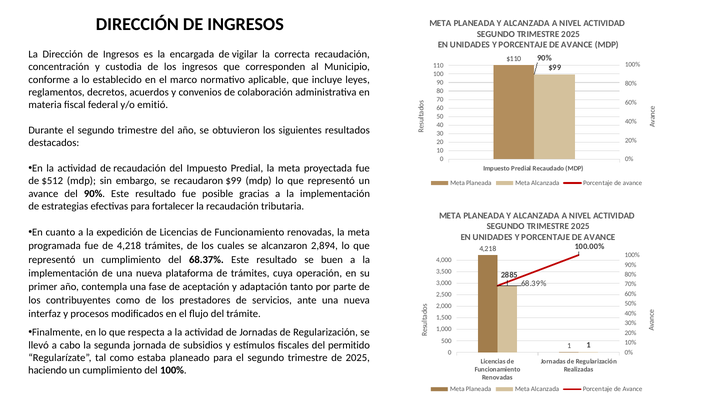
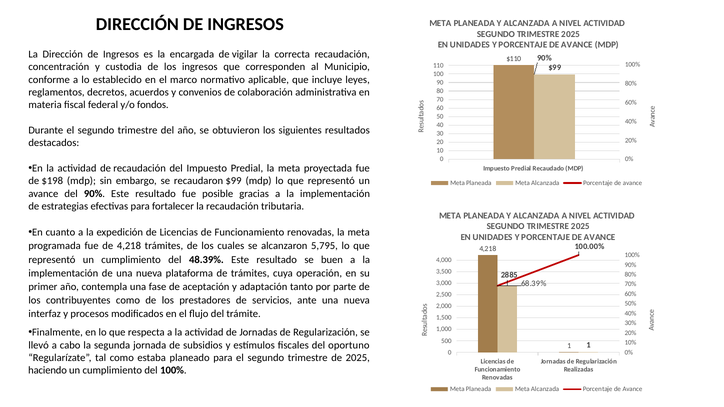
emitió: emitió -> fondos (153, 105)
$512: $512 -> $198 (52, 181)
2,894: 2,894 -> 5,795 (324, 246)
68.37%: 68.37% -> 48.39% (206, 260)
permitido: permitido -> oportuno (349, 345)
